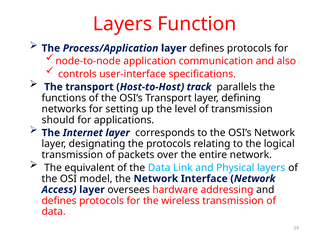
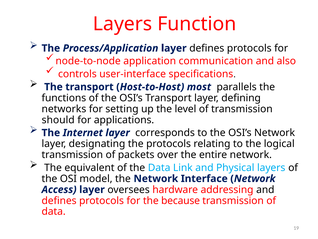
track: track -> most (199, 87)
wireless: wireless -> because (181, 200)
